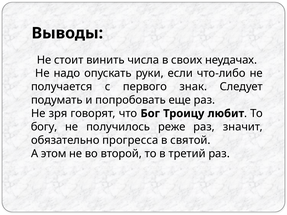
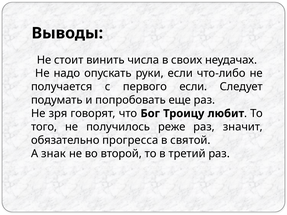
первого знак: знак -> если (193, 87)
богу: богу -> того (44, 127)
этом: этом -> знак (54, 154)
